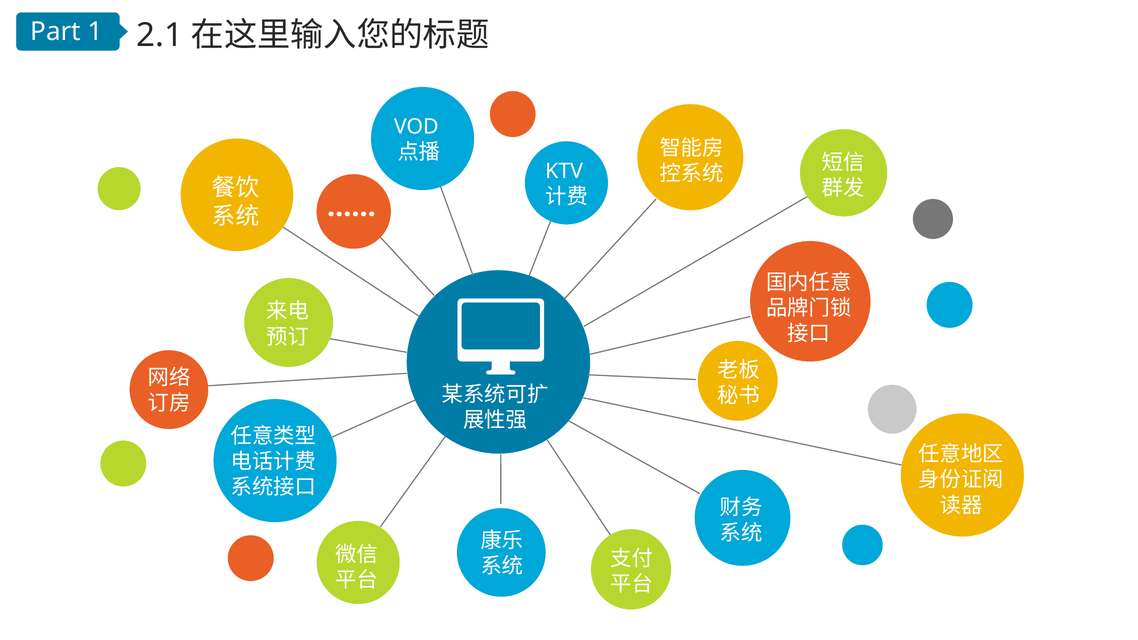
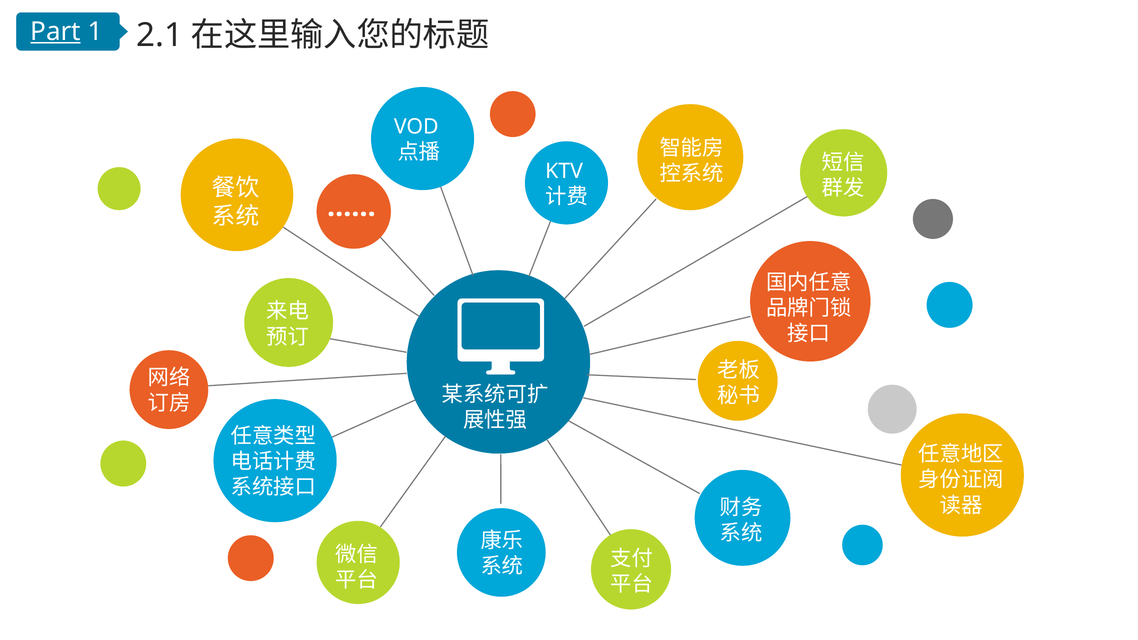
Part underline: none -> present (56, 31)
